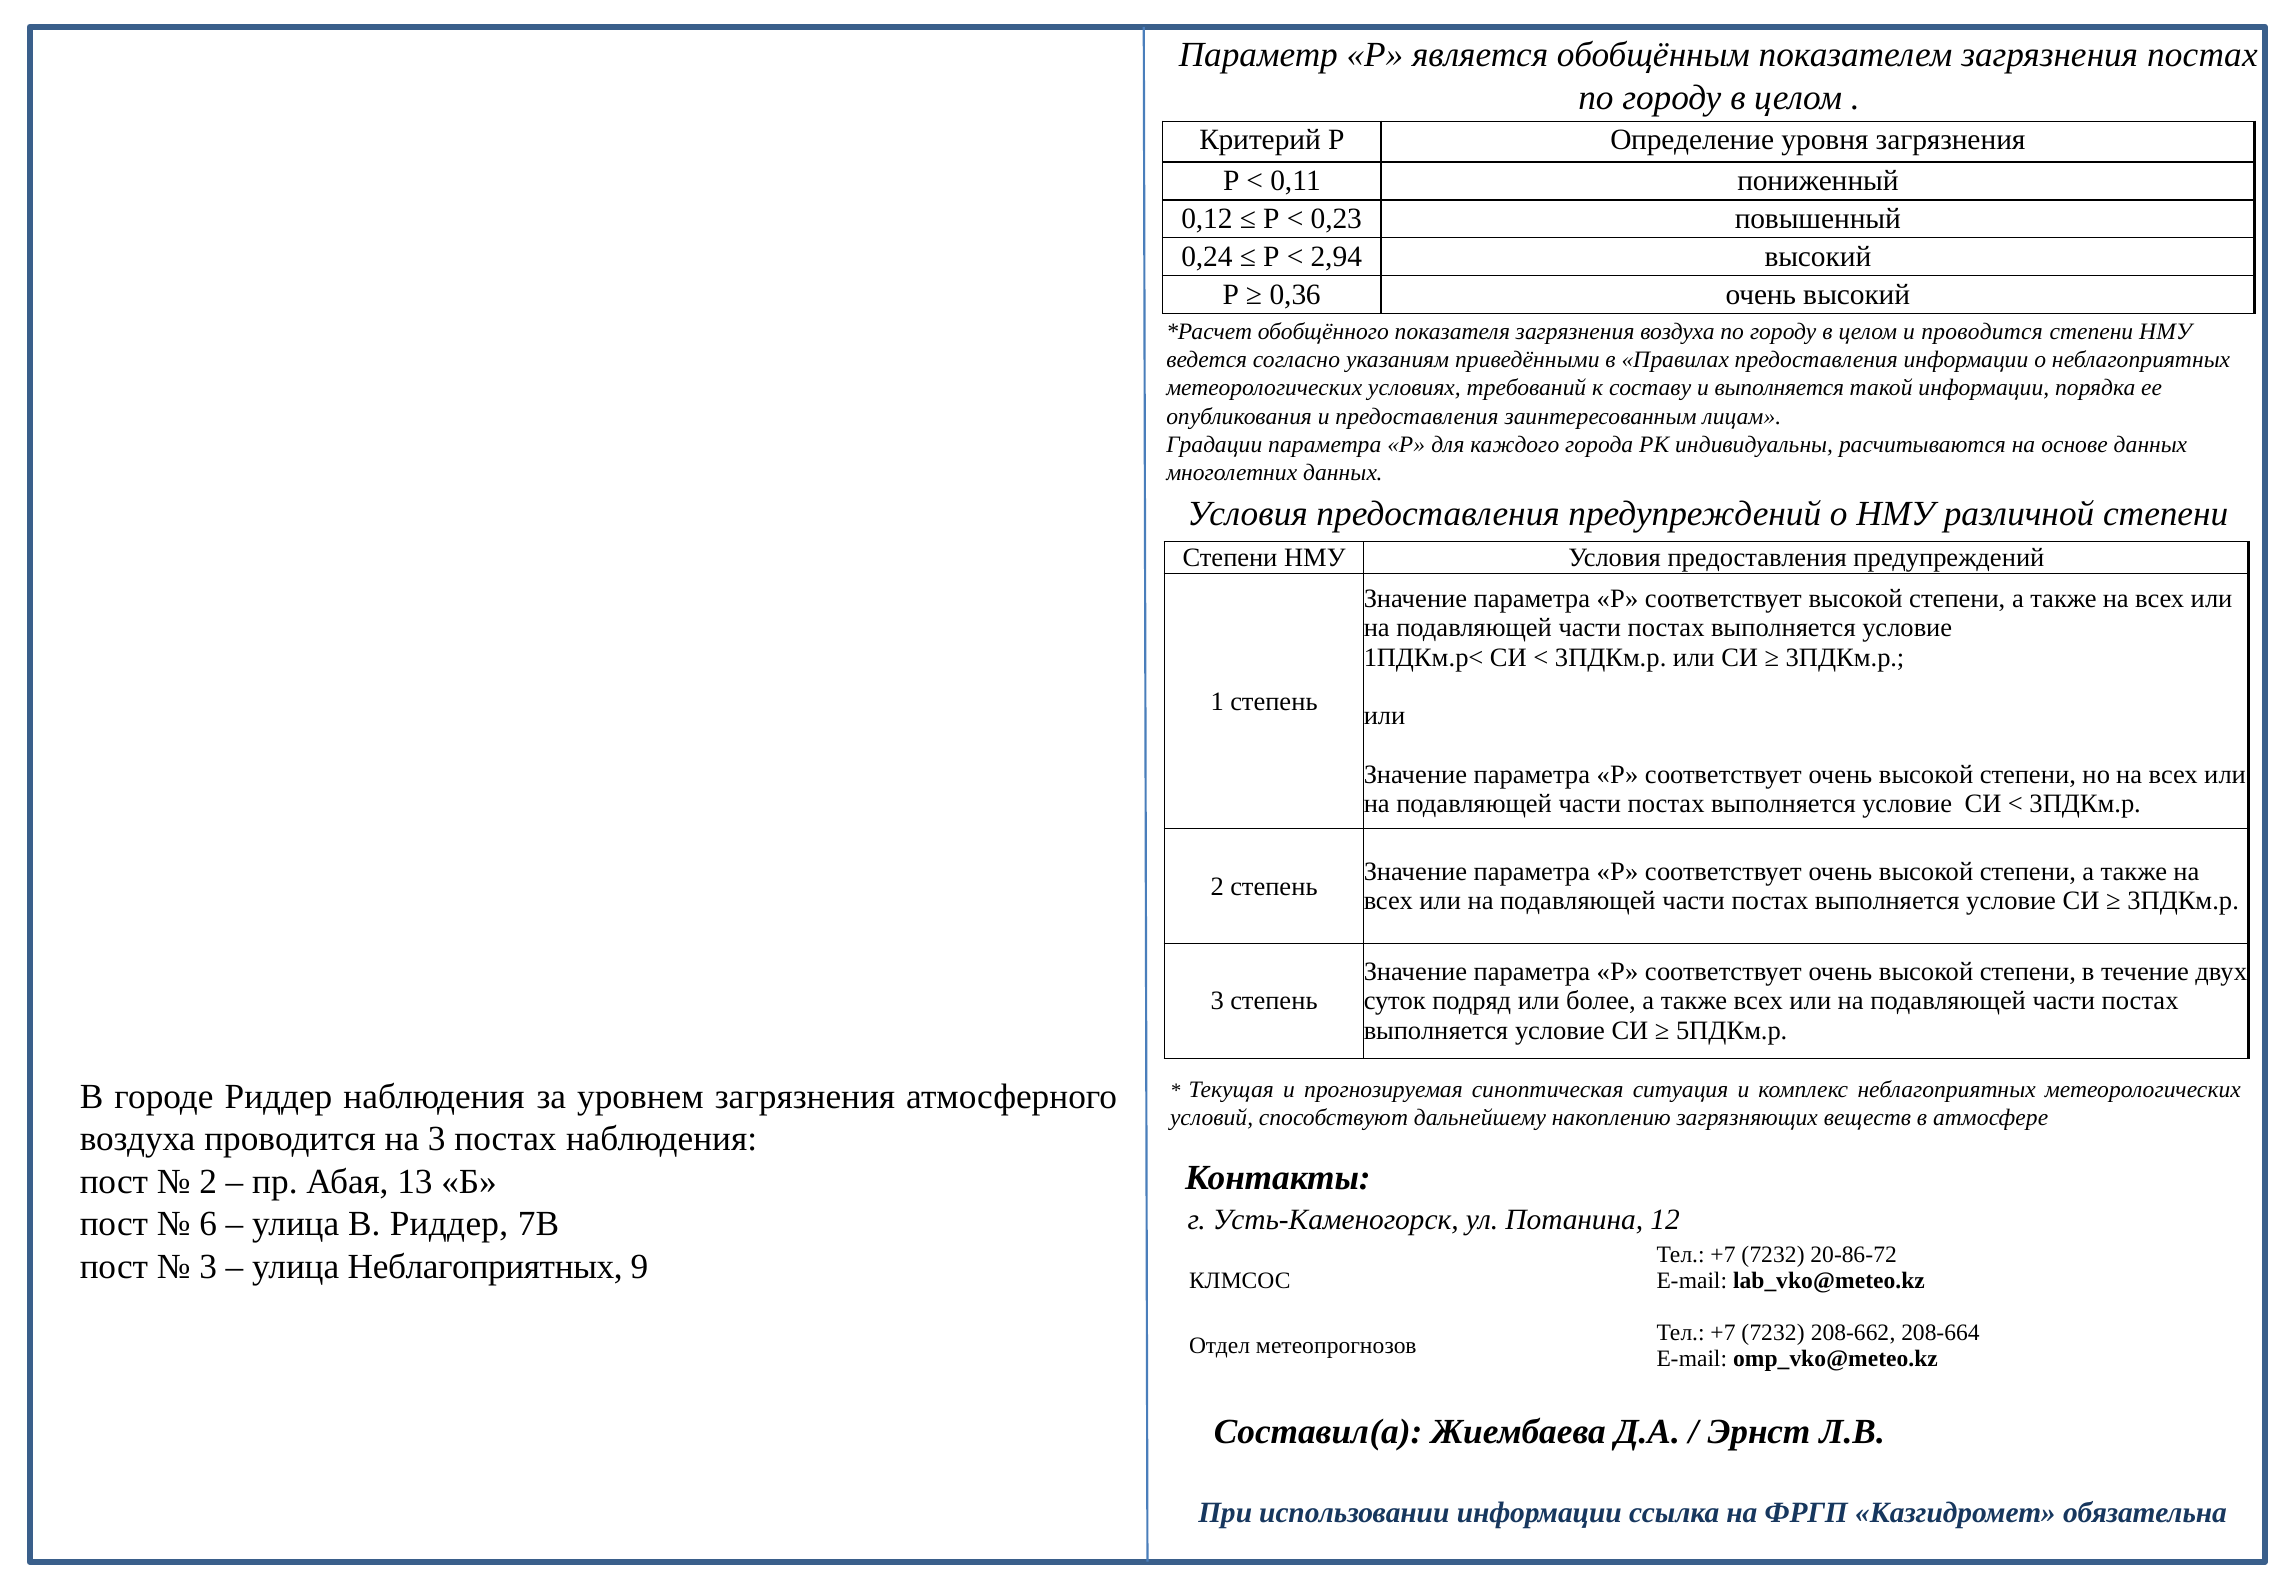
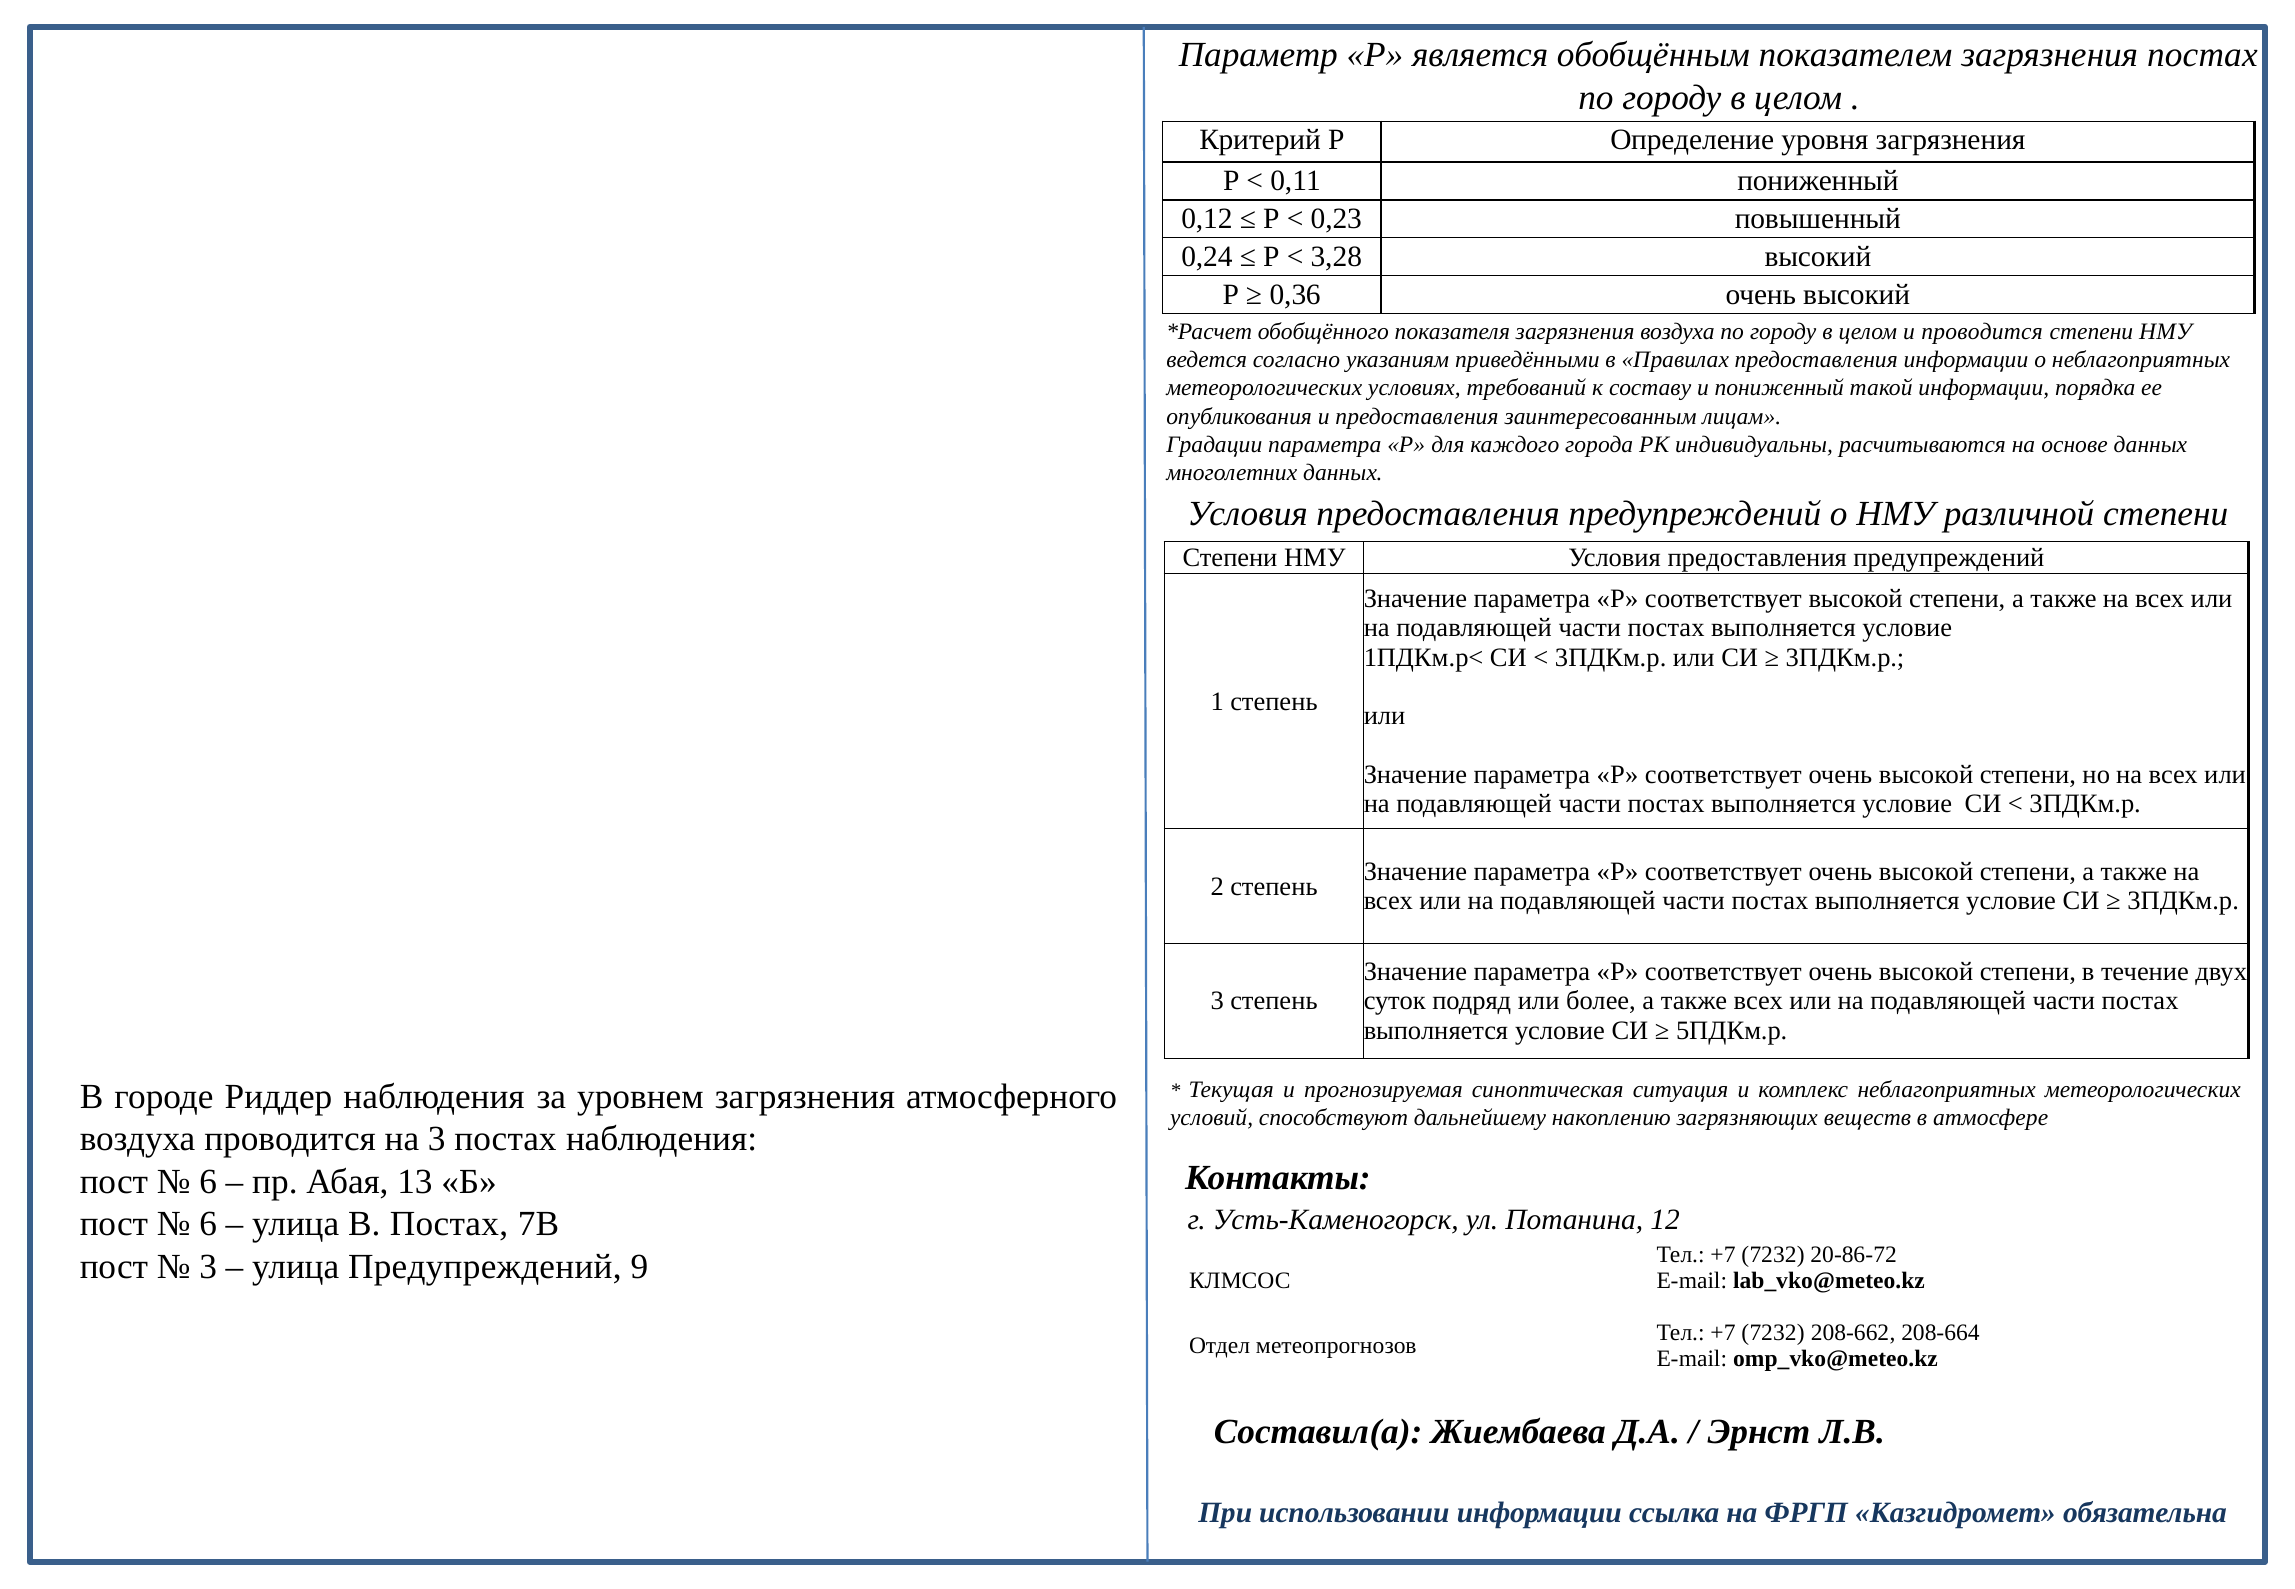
2,94: 2,94 -> 3,28 (1336, 256)
и выполняется: выполняется -> пониженный (1779, 388)
2: 2 -> 6 (208, 1182)
В Риддер: Риддер -> Постах (449, 1224)
улица Неблагоприятных: Неблагоприятных -> Предупреждений (485, 1266)
